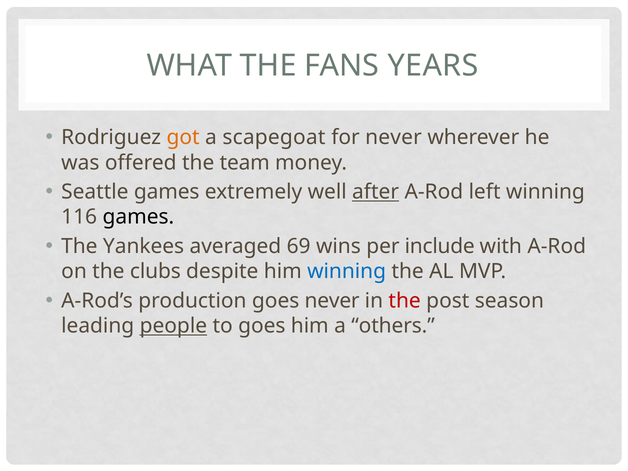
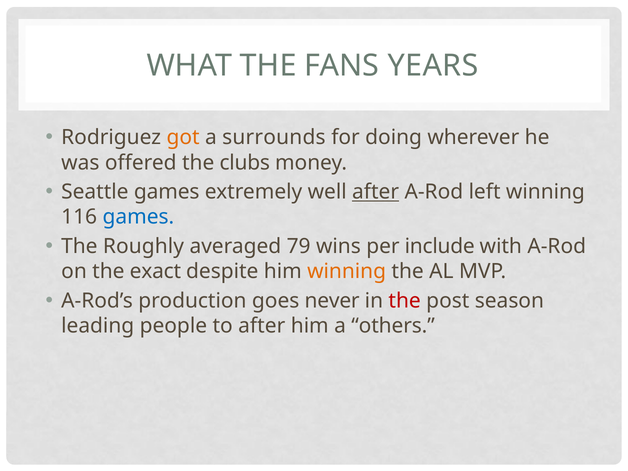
scapegoat: scapegoat -> surrounds (274, 138)
for never: never -> doing (394, 138)
team: team -> clubs (245, 163)
games colour: black -> blue (138, 217)
Yankees: Yankees -> Roughly (144, 246)
69: 69 -> 79 (299, 246)
clubs: clubs -> exact (155, 271)
winning colour: blue -> orange (347, 271)
people underline: present -> none (173, 326)
to goes: goes -> after (262, 326)
